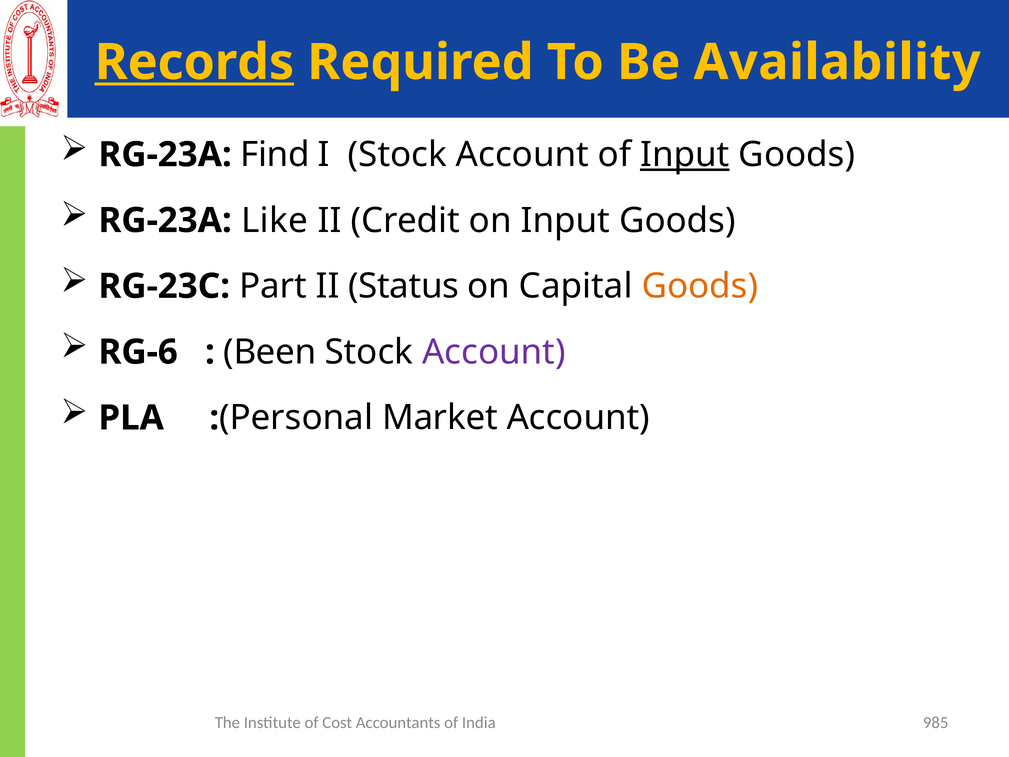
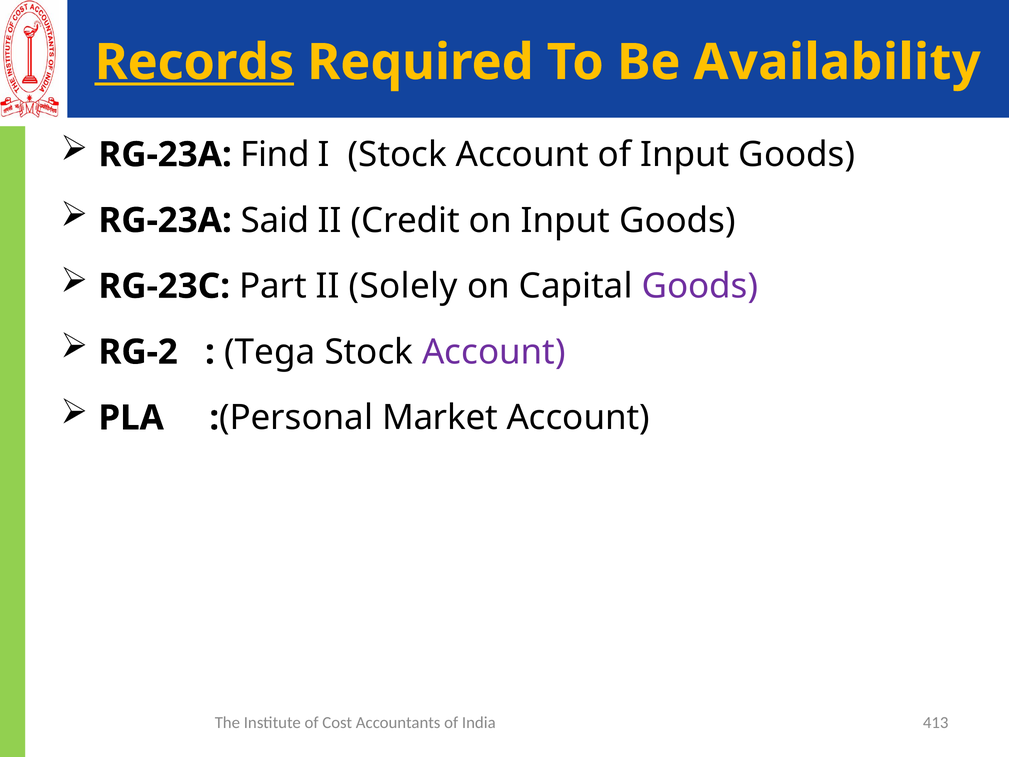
Input underline: present -> none (685, 155)
Like: Like -> Said (275, 220)
Status: Status -> Solely (403, 286)
Goods colour: orange -> purple (700, 286)
RG-6: RG-6 -> RG-2 (138, 352)
Been: Been -> Tega (270, 352)
985: 985 -> 413 (936, 723)
